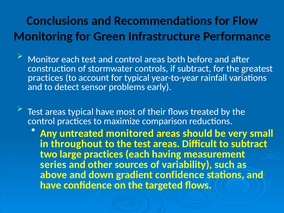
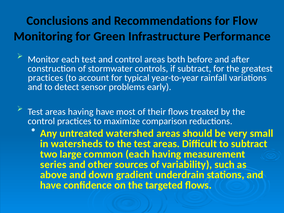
areas typical: typical -> having (81, 112)
monitored: monitored -> watershed (130, 133)
throughout: throughout -> watersheds (77, 144)
large practices: practices -> common (104, 154)
gradient confidence: confidence -> underdrain (180, 175)
